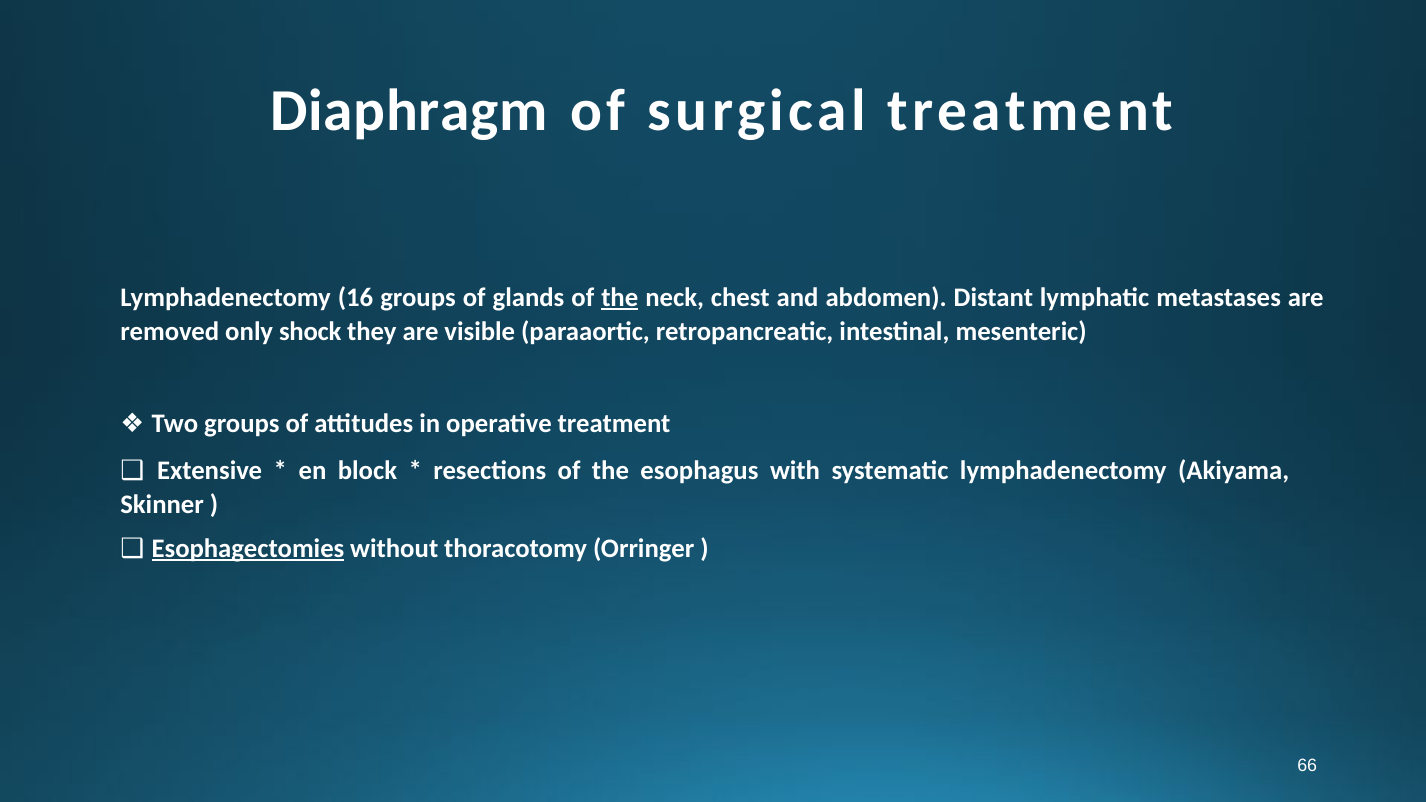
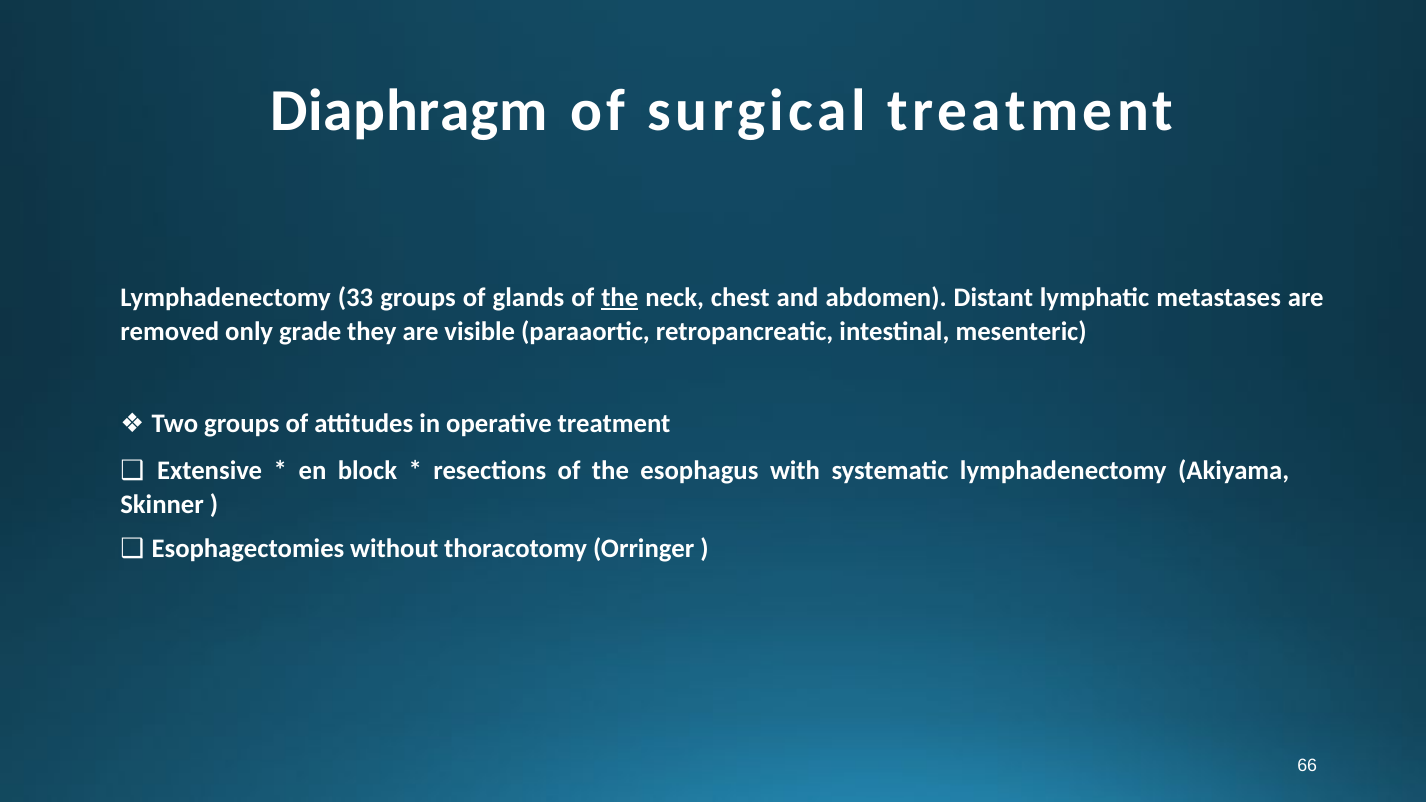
16: 16 -> 33 (356, 298)
shock: shock -> grade (310, 332)
Esophagectomies underline: present -> none (248, 549)
